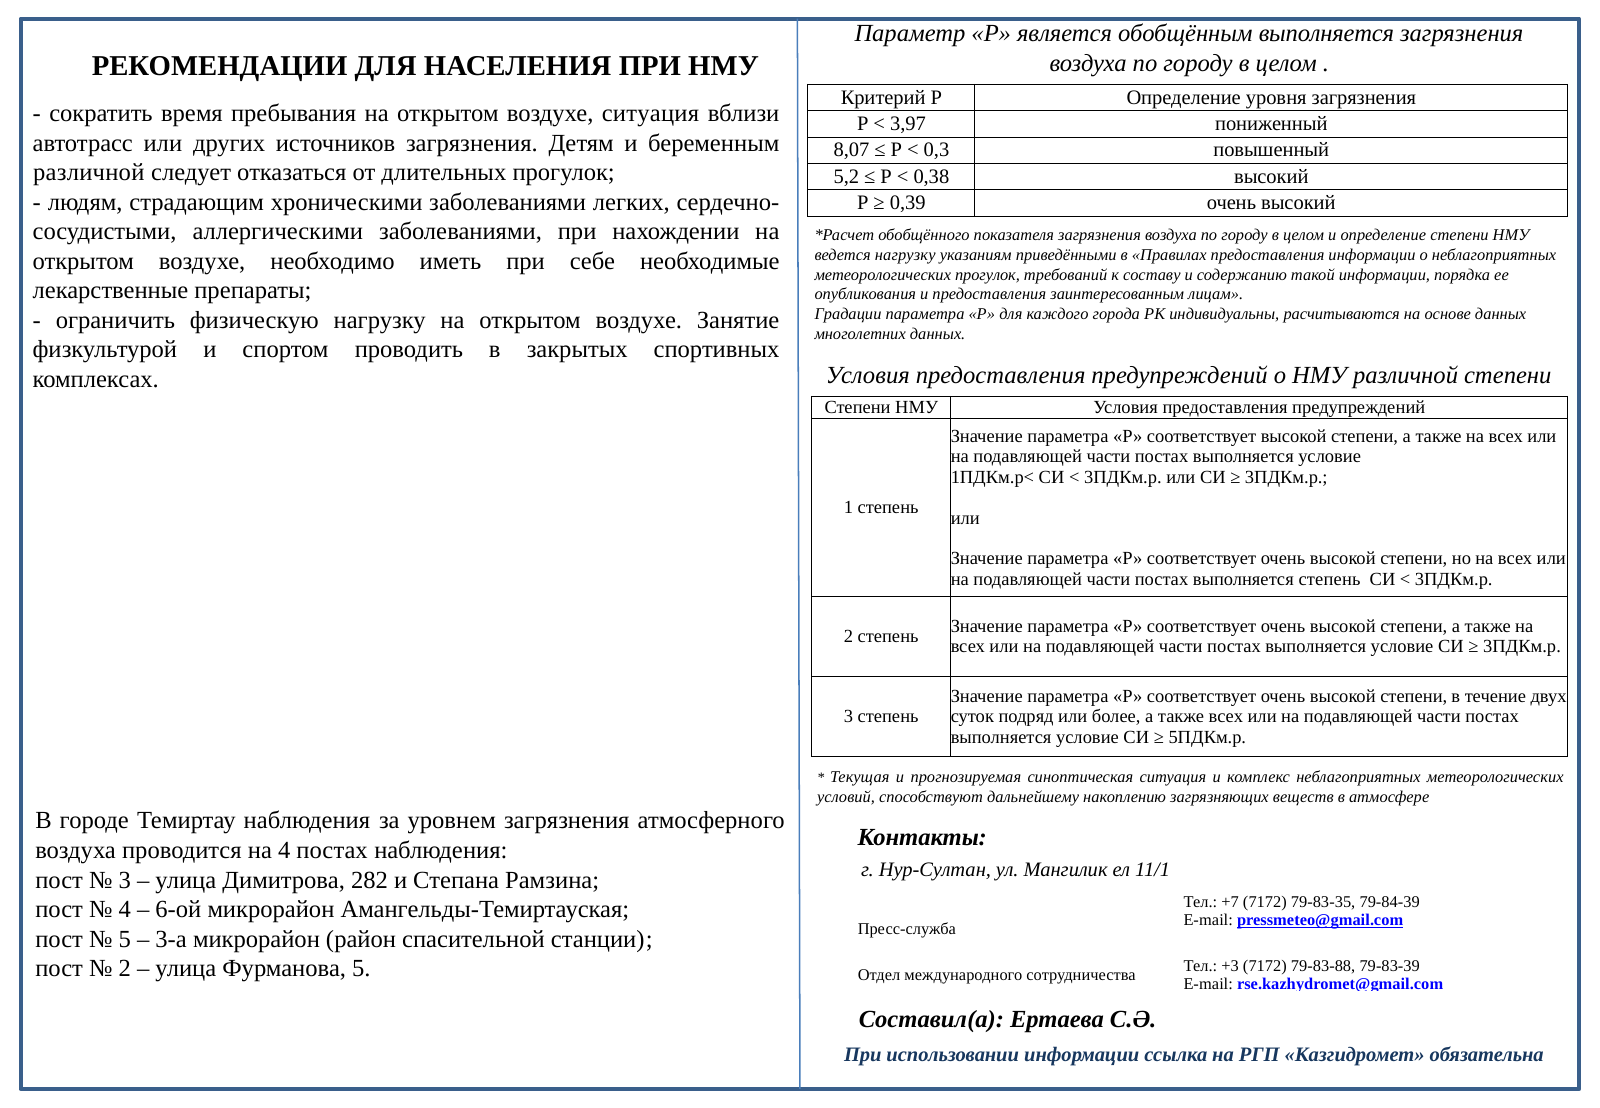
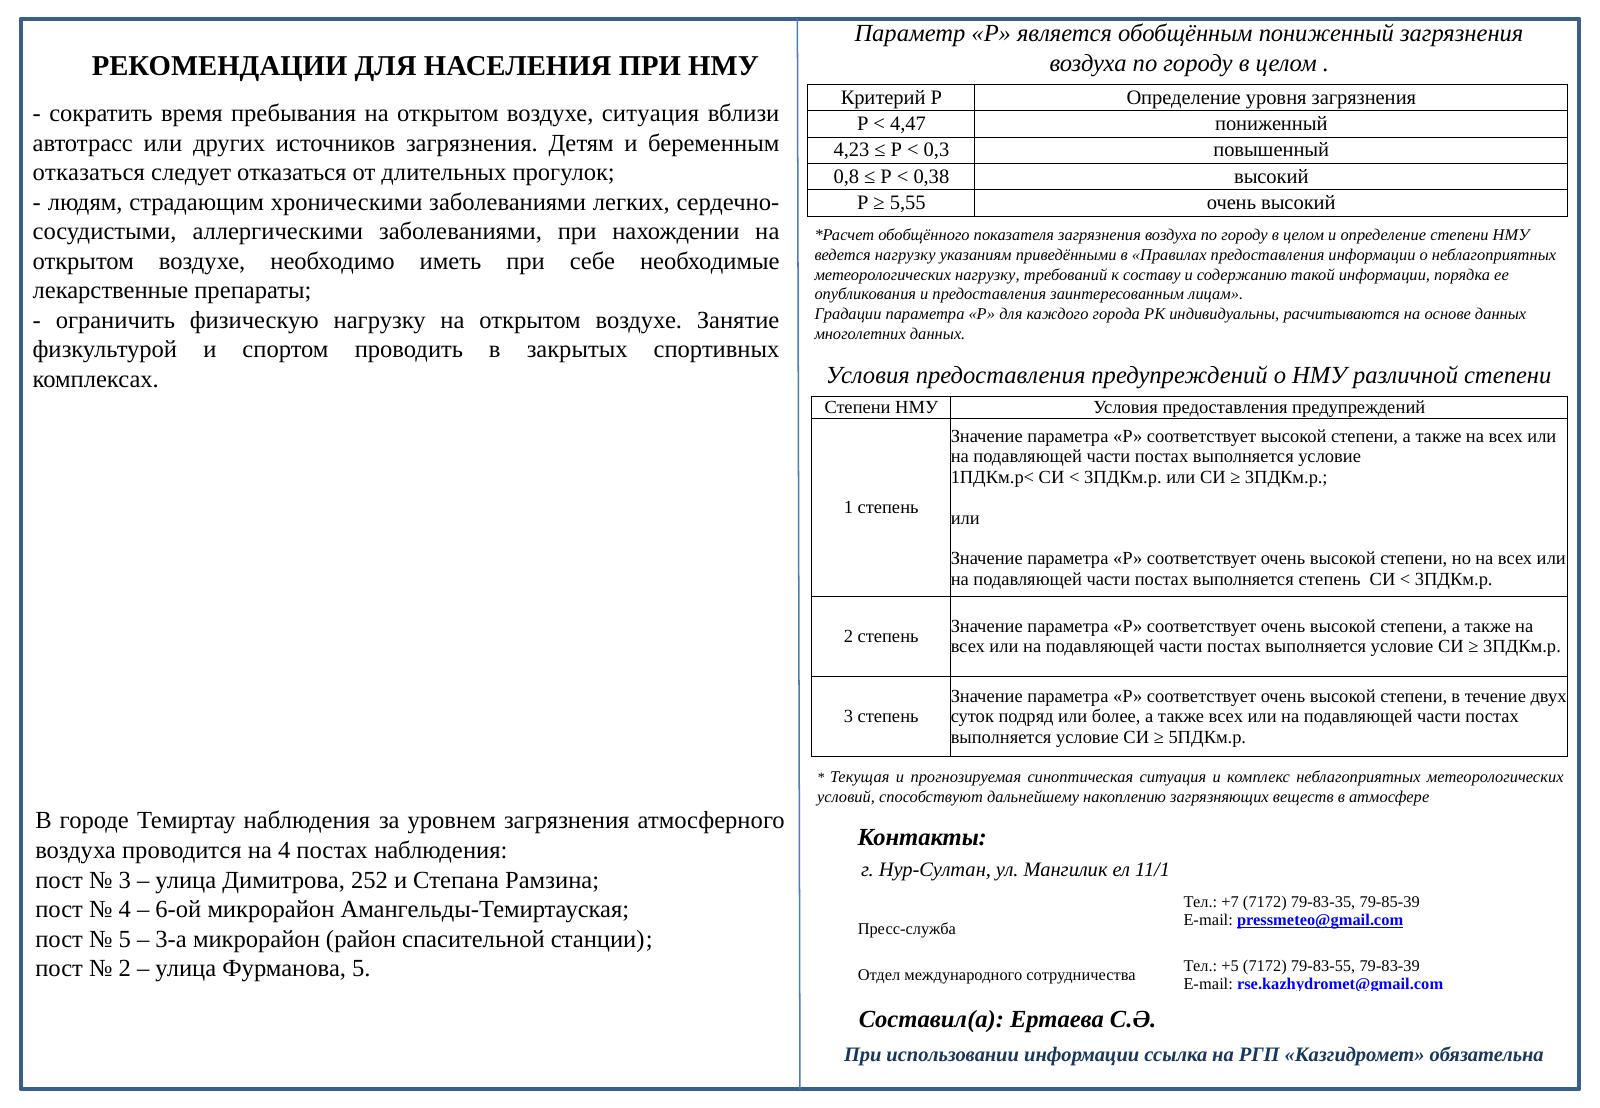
обобщённым выполняется: выполняется -> пониженный (1326, 34)
3,97: 3,97 -> 4,47 (908, 124)
8,07: 8,07 -> 4,23 (851, 150)
различной: различной -> отказаться (89, 172)
5,2: 5,2 -> 0,8 (846, 177)
0,39: 0,39 -> 5,55 (908, 203)
метеорологических прогулок: прогулок -> нагрузку (987, 275)
282: 282 -> 252 (370, 880)
79-84-39: 79-84-39 -> 79-85-39 (1390, 902)
+3: +3 -> +5 (1230, 966)
79-83-88: 79-83-88 -> 79-83-55 (1323, 966)
